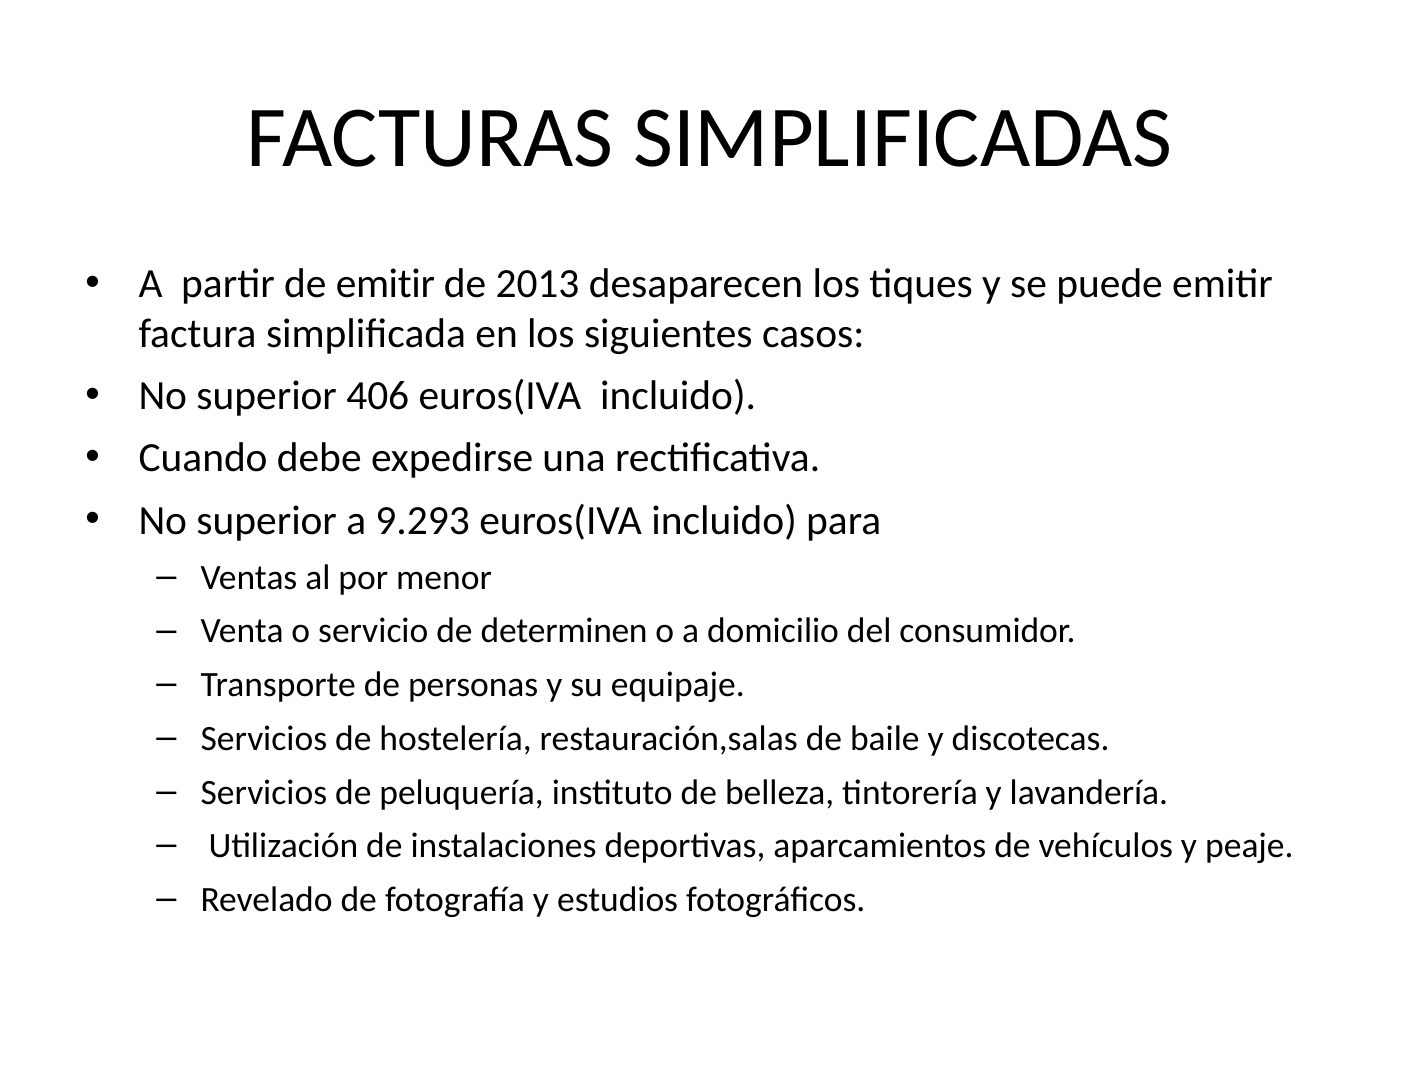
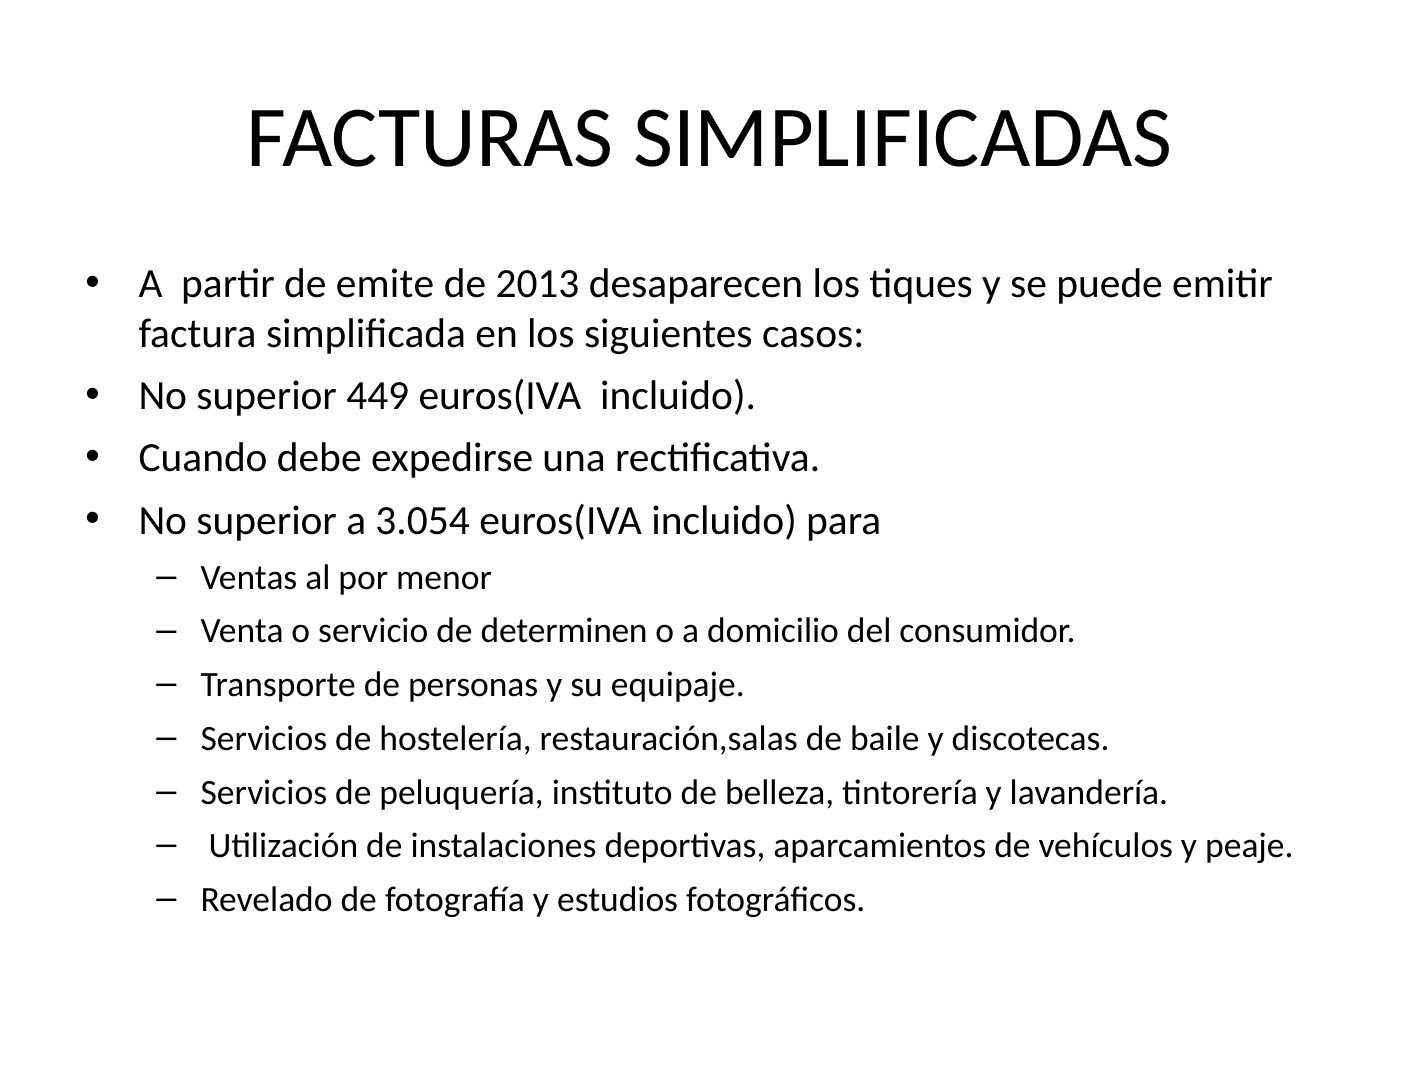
de emitir: emitir -> emite (385, 284)
406: 406 -> 449 (378, 396)
9.293: 9.293 -> 3.054 (423, 520)
